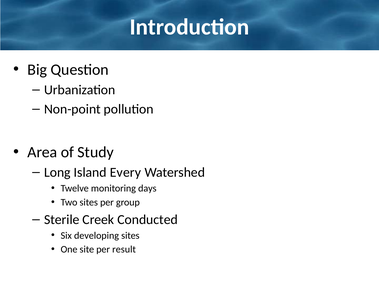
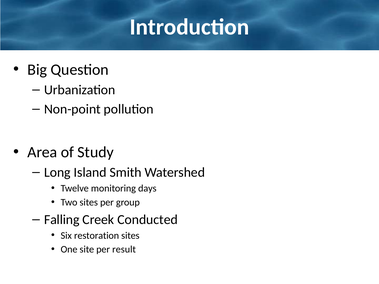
Every: Every -> Smith (126, 173)
Sterile: Sterile -> Falling (62, 220)
developing: developing -> restoration (97, 236)
